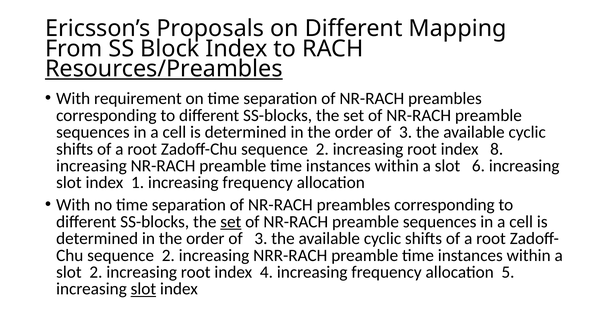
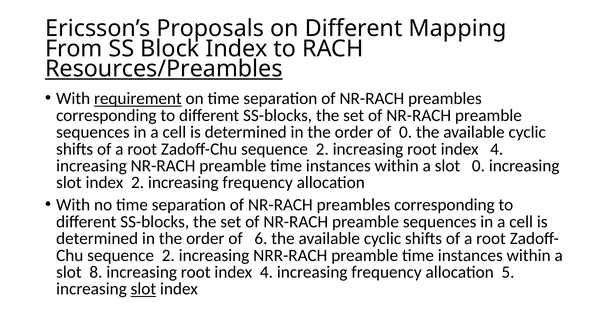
requirement underline: none -> present (138, 98)
3: 3 -> 0 (406, 132)
8: 8 -> 4 (497, 149)
slot 6: 6 -> 0 (478, 166)
index 1: 1 -> 2 (138, 182)
set underline: present -> none (231, 221)
3: 3 -> 6 (261, 238)
slot 2: 2 -> 8 (96, 272)
